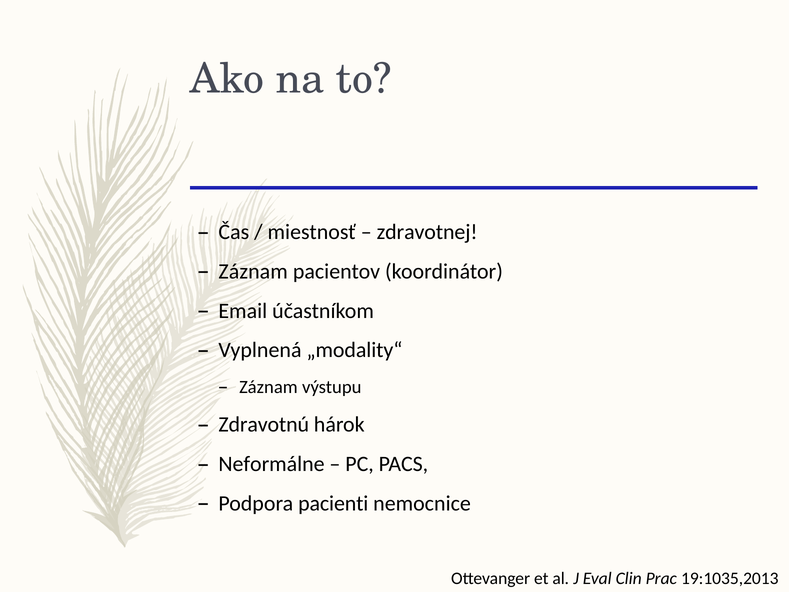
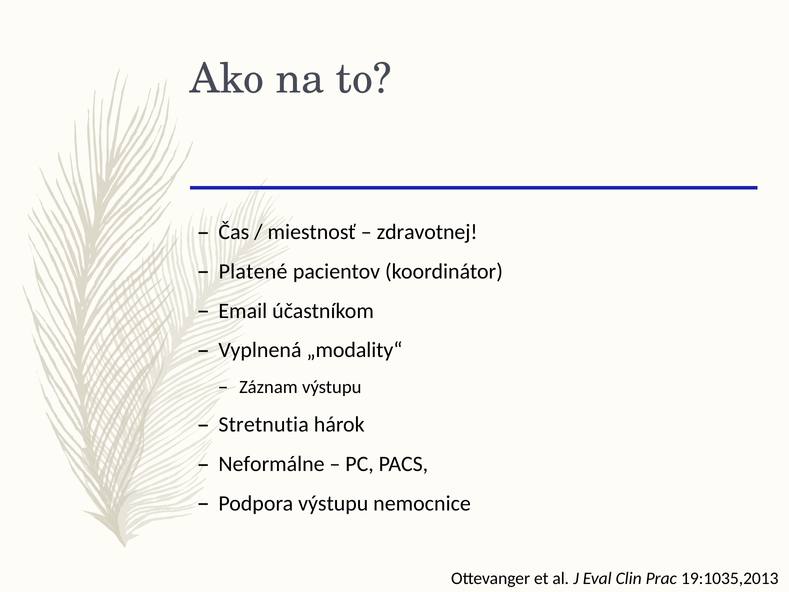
Záznam: Záznam -> Platené (253, 271)
Zdravotnú: Zdravotnú -> Stretnutia (264, 424)
Podpora pacienti: pacienti -> výstupu (333, 503)
